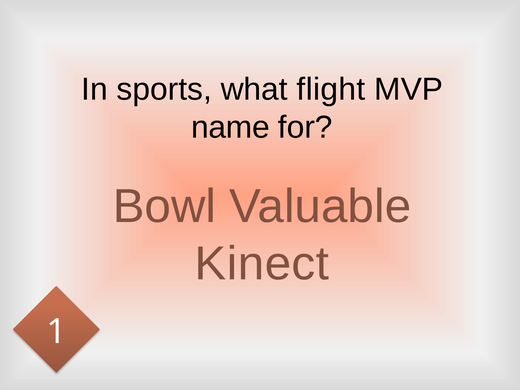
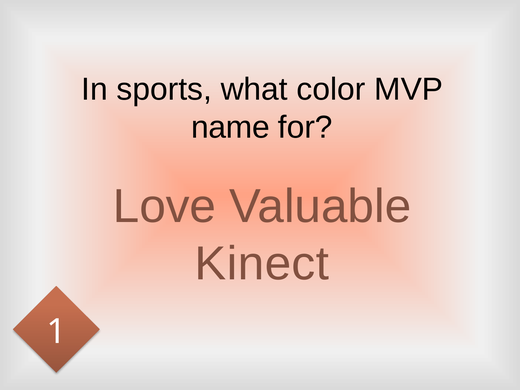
flight: flight -> color (331, 89)
Bowl: Bowl -> Love (165, 207)
